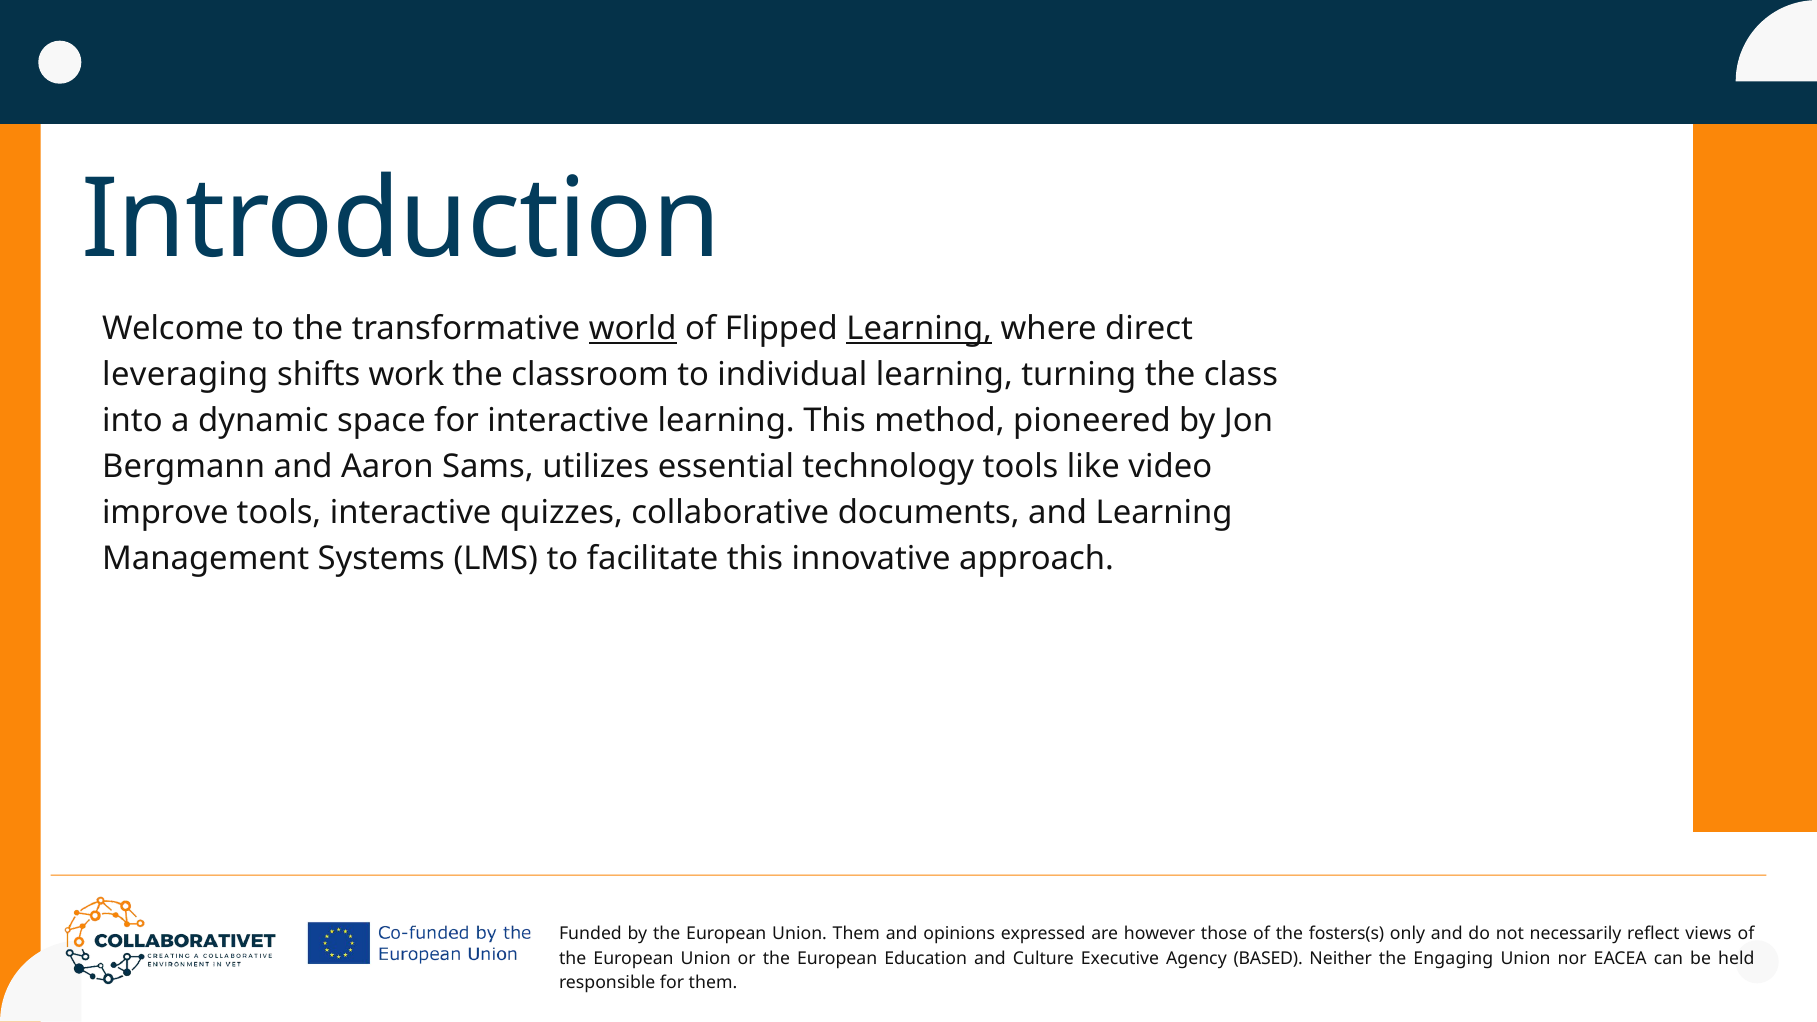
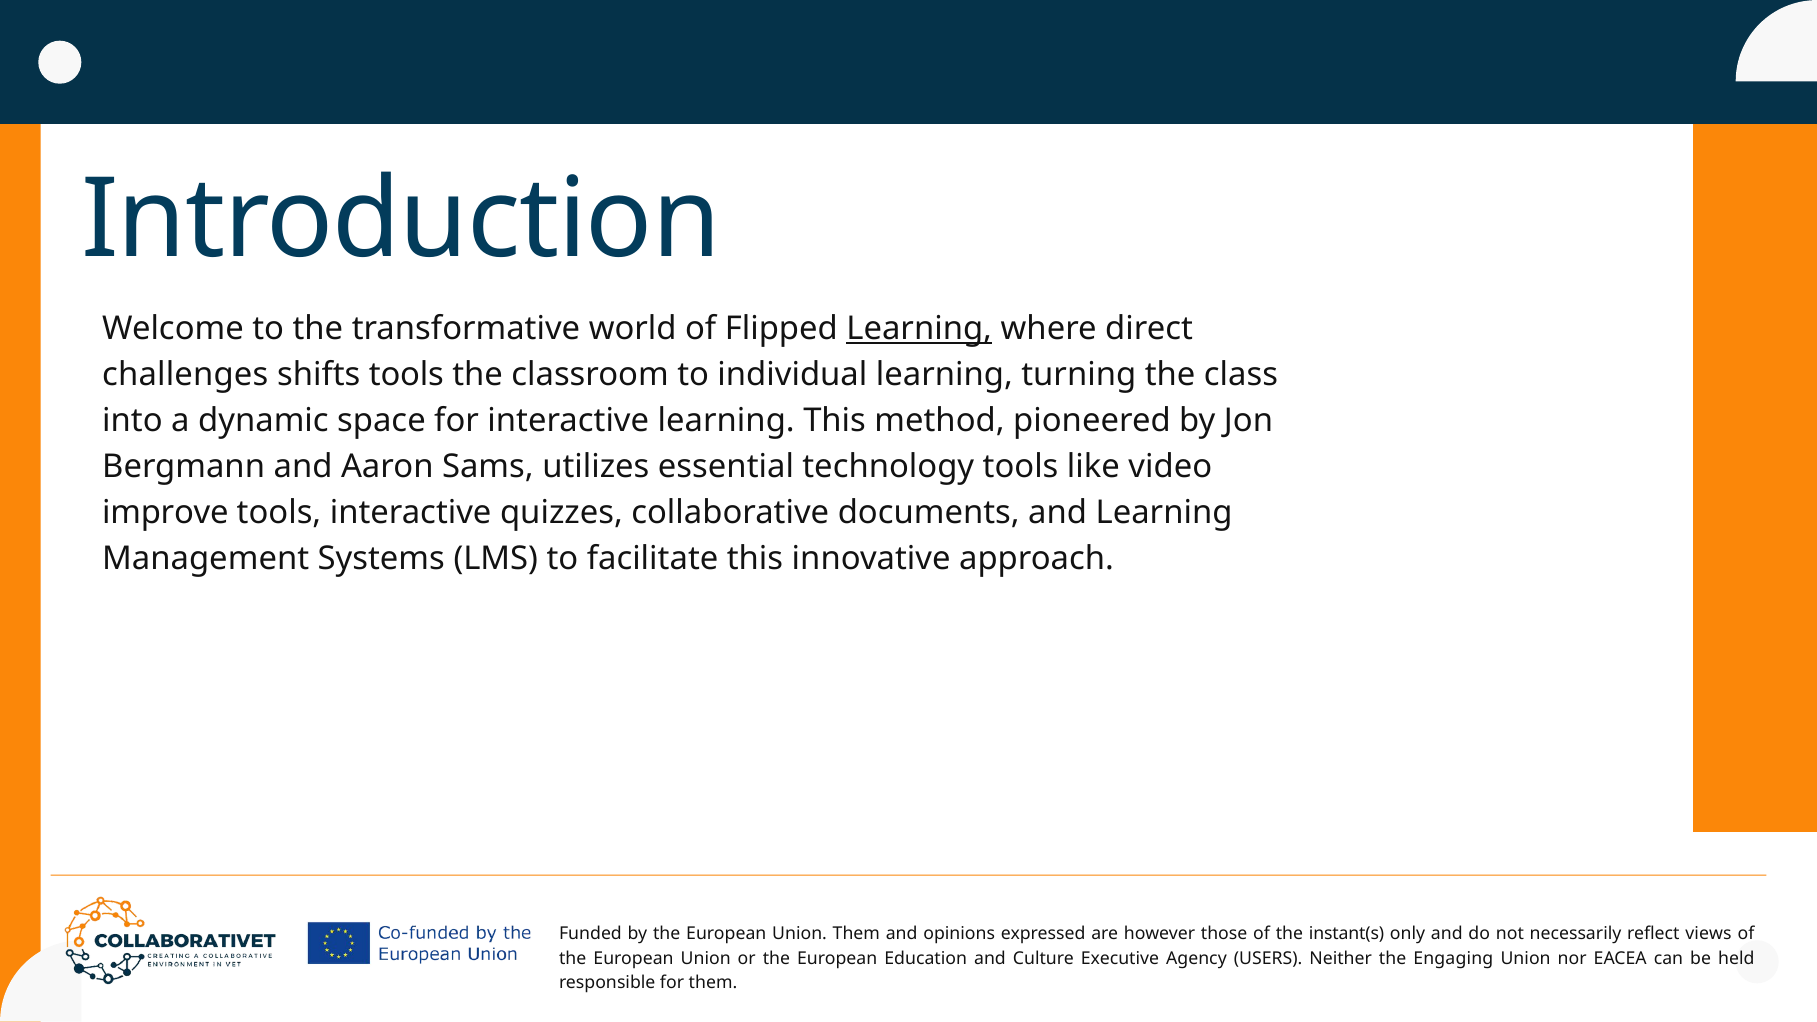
world underline: present -> none (633, 329)
leveraging: leveraging -> challenges (185, 375)
shifts work: work -> tools (406, 375)
fosters(s: fosters(s -> instant(s (1347, 934)
BASED: BASED -> USERS (1268, 958)
